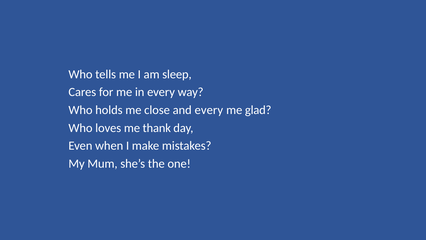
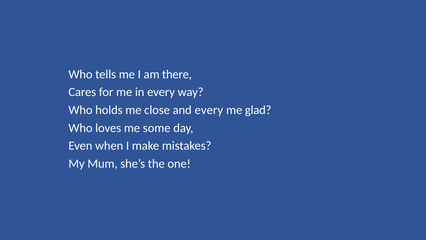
sleep: sleep -> there (177, 74)
thank: thank -> some (157, 128)
